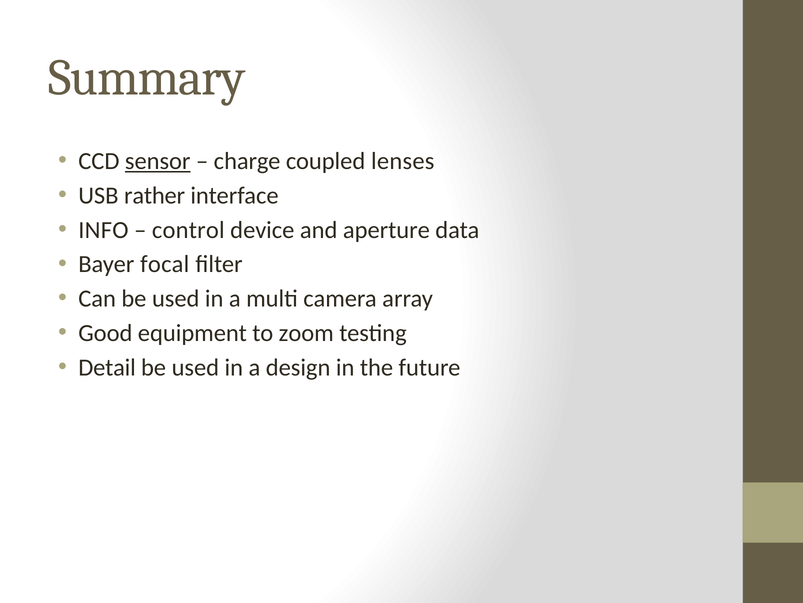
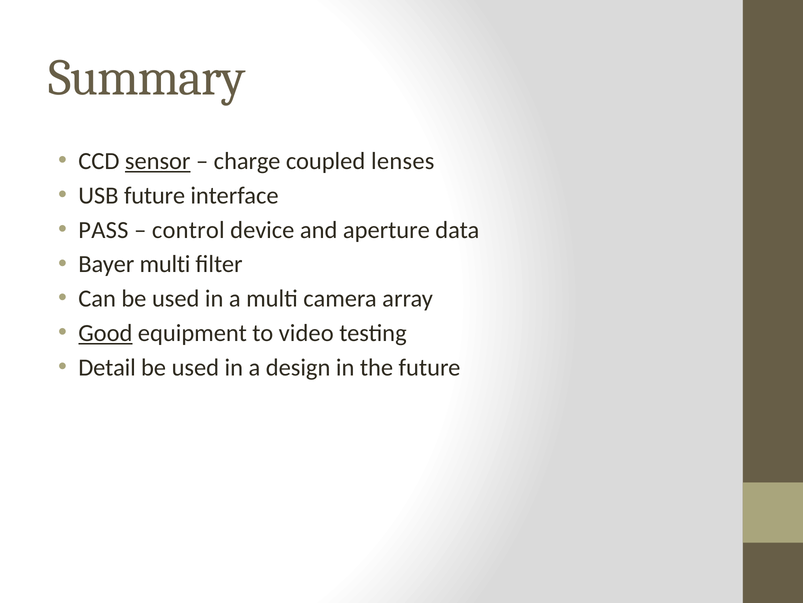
USB rather: rather -> future (155, 195)
INFO: INFO -> PASS (103, 230)
Bayer focal: focal -> multi (165, 264)
Good underline: none -> present (105, 333)
zoom: zoom -> video (306, 333)
